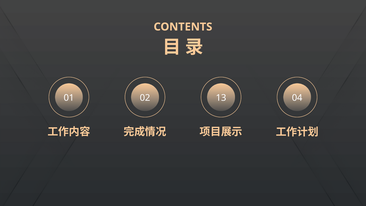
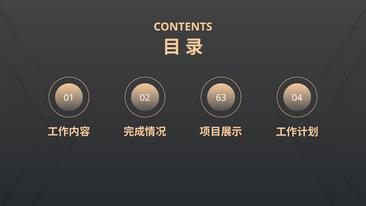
13: 13 -> 63 (221, 98)
